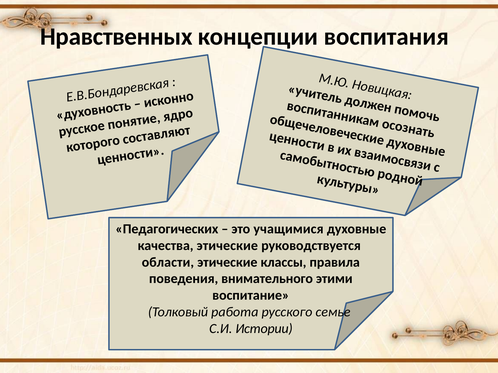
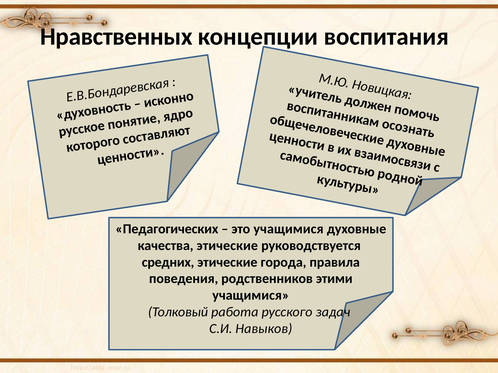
области: области -> средних (168, 262)
классы: классы -> города (283, 262)
внимательного: внимательного -> родственников (267, 279)
воспитание: воспитание -> учащимися (251, 296)
семье: семье -> задач (333, 312)
Истории: Истории -> Навыков (264, 329)
